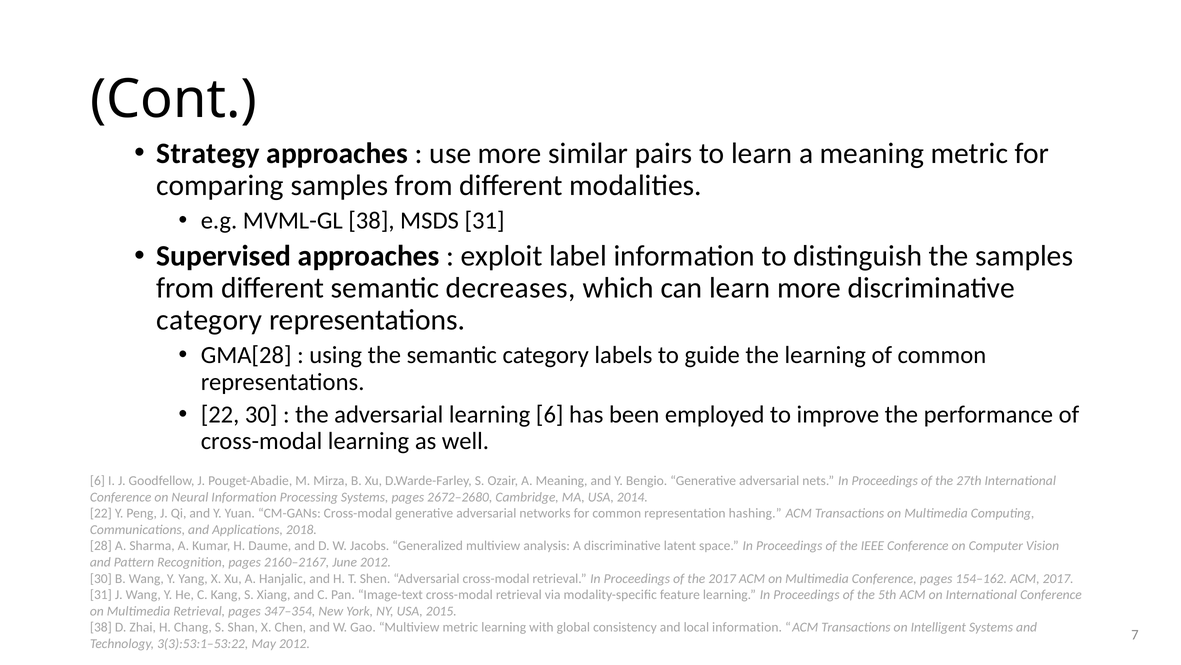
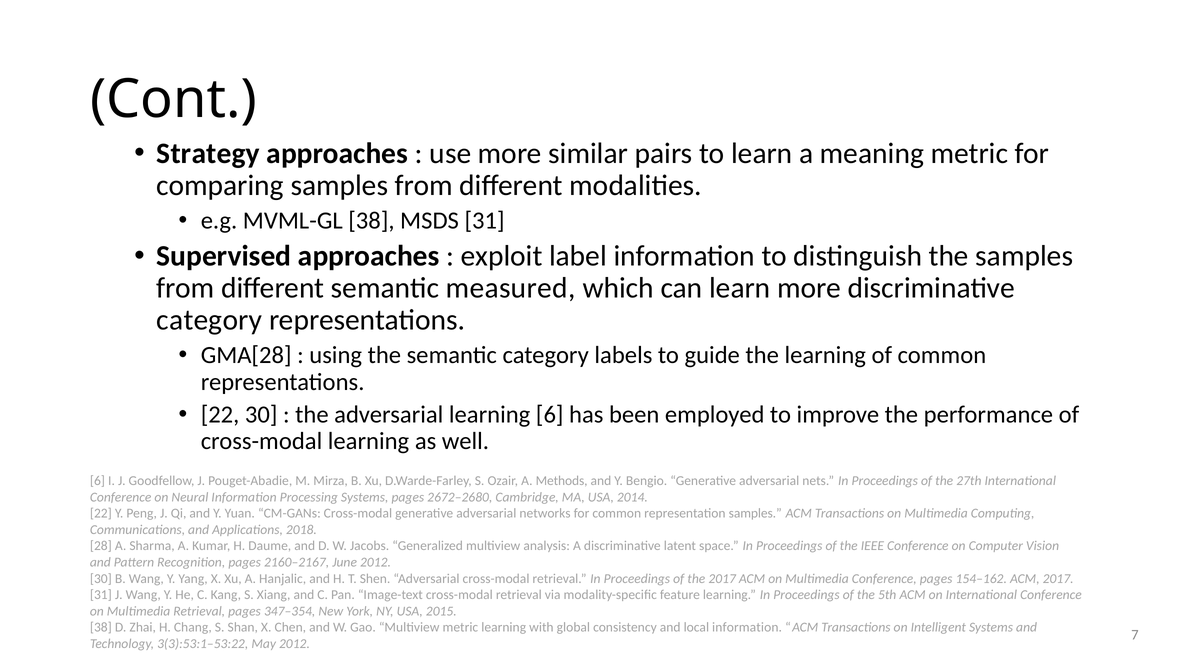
decreases: decreases -> measured (511, 288)
Ozair A Meaning: Meaning -> Methods (562, 480)
representation hashing: hashing -> samples (755, 513)
